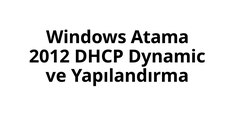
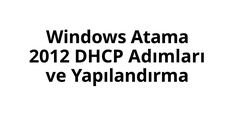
Dynamic: Dynamic -> Adımları (167, 56)
